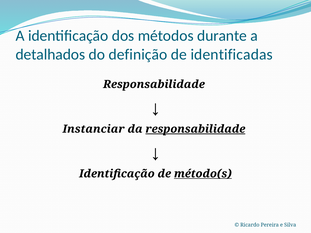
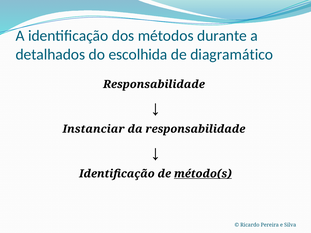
definição: definição -> escolhida (138, 55)
identificadas: identificadas -> diagramático (232, 55)
responsabilidade underline: present -> none (195, 129)
